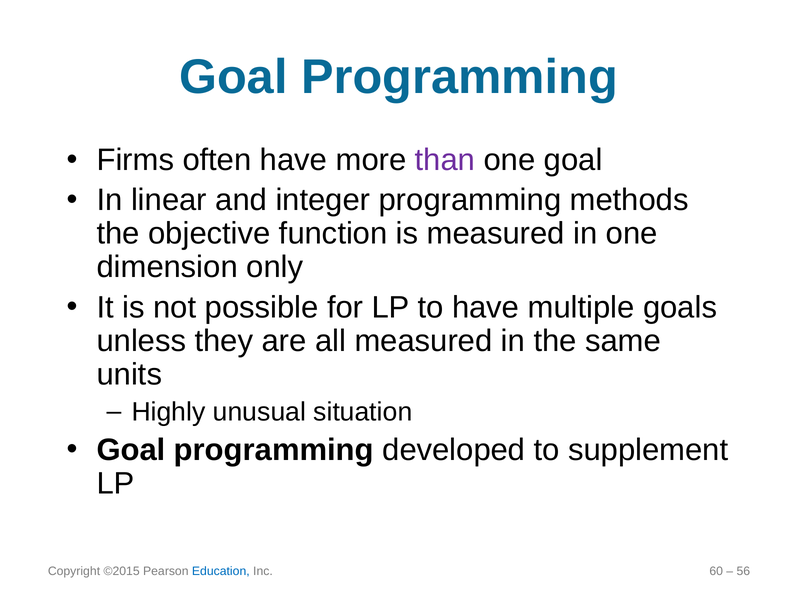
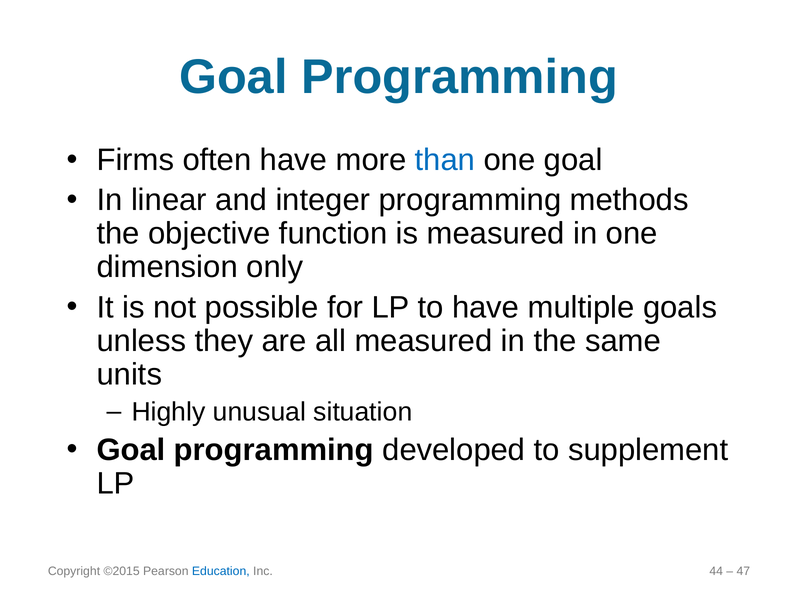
than colour: purple -> blue (445, 160)
60: 60 -> 44 (716, 571)
56: 56 -> 47 (743, 571)
